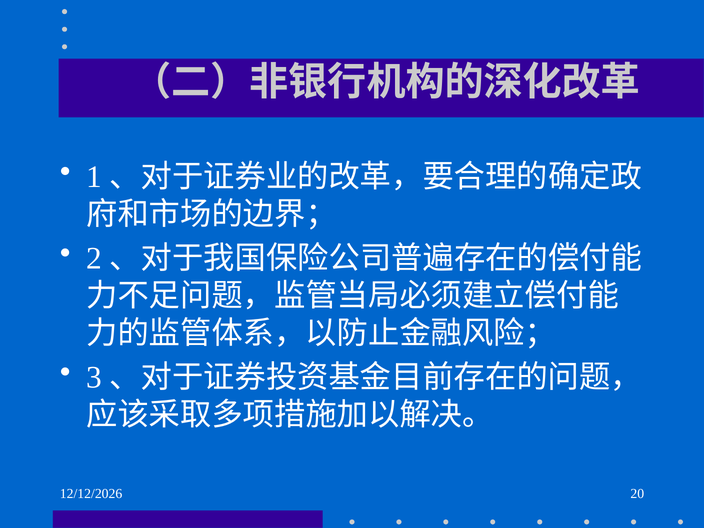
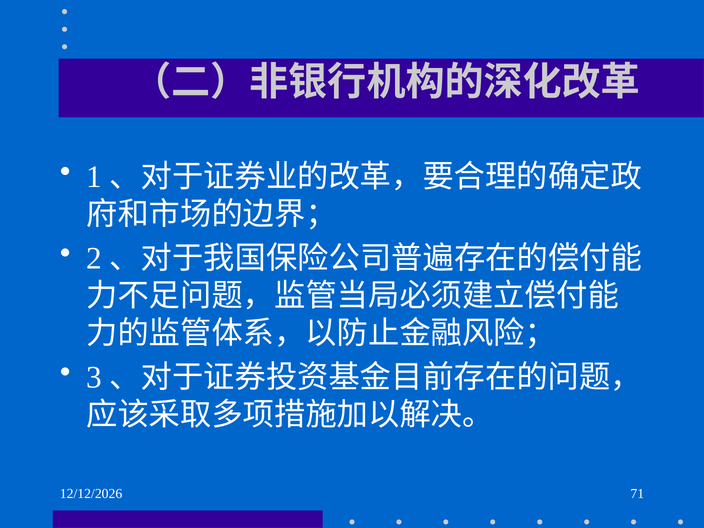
20: 20 -> 71 (637, 494)
